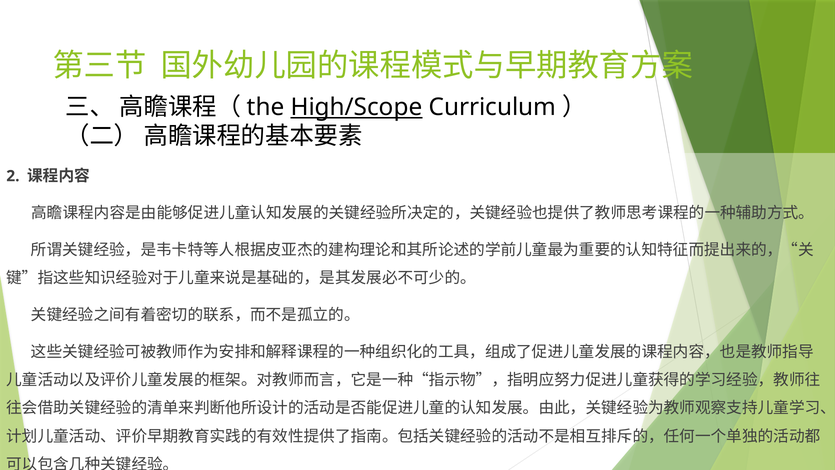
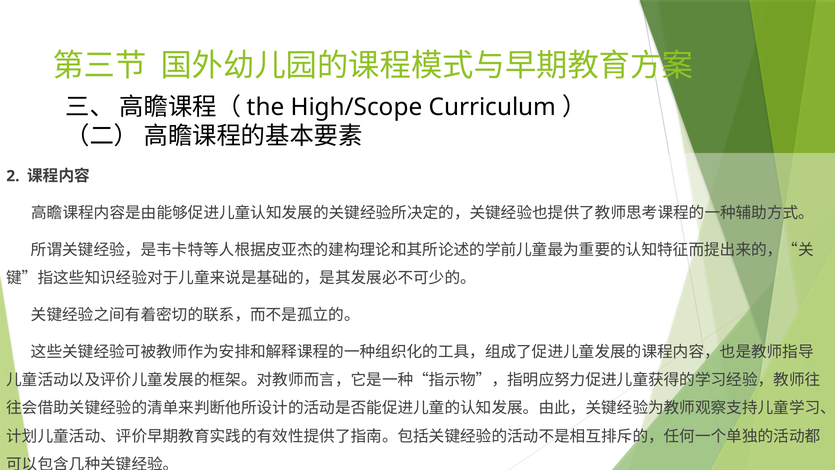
High/Scope underline: present -> none (357, 107)
